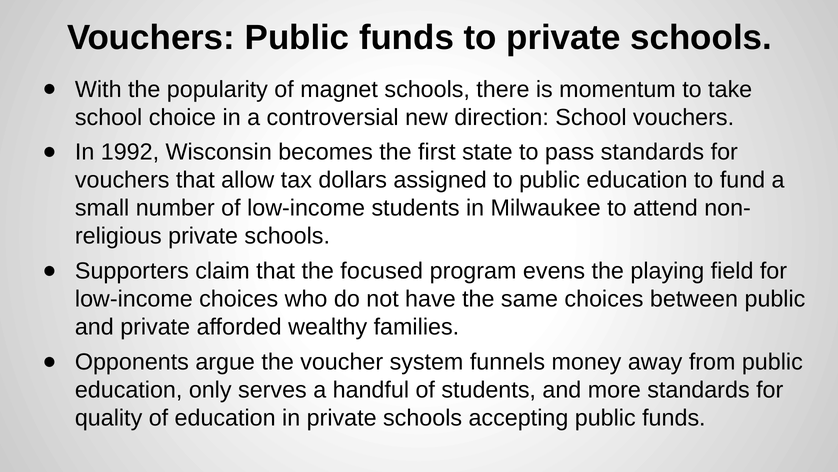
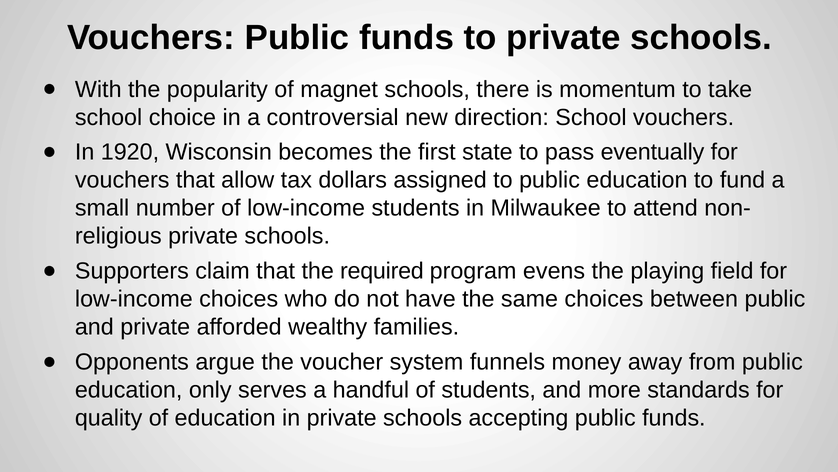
1992: 1992 -> 1920 (130, 152)
pass standards: standards -> eventually (653, 152)
focused: focused -> required (382, 271)
